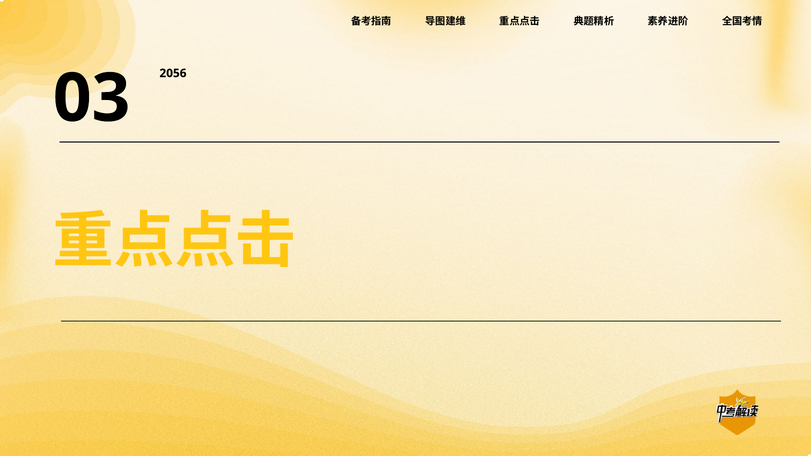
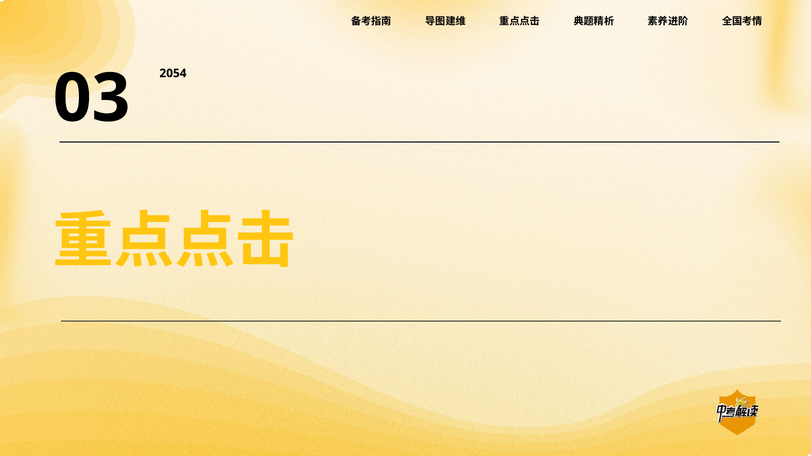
2056: 2056 -> 2054 (173, 73)
